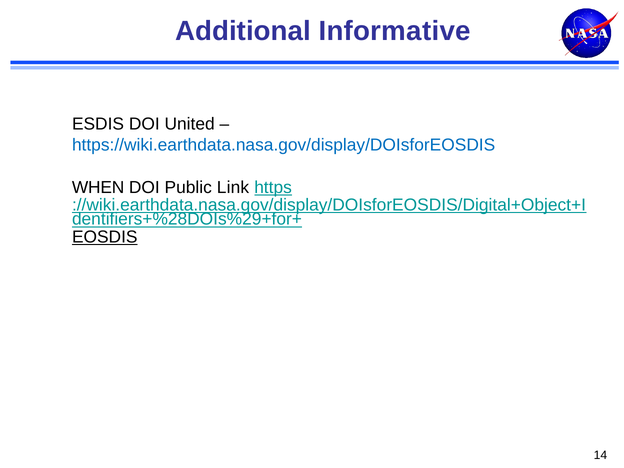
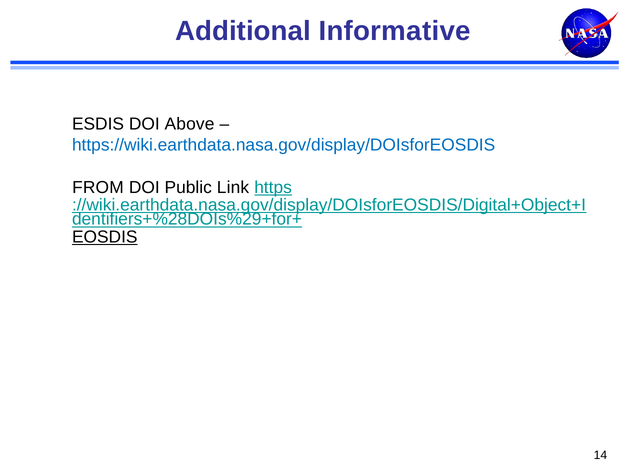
United: United -> Above (190, 124)
WHEN: WHEN -> FROM (98, 187)
